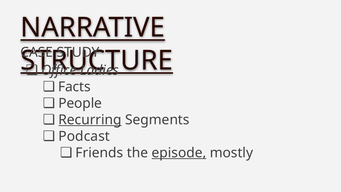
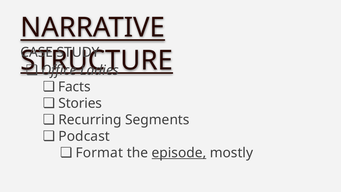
People: People -> Stories (80, 103)
Recurring underline: present -> none (90, 120)
Friends: Friends -> Format (99, 153)
